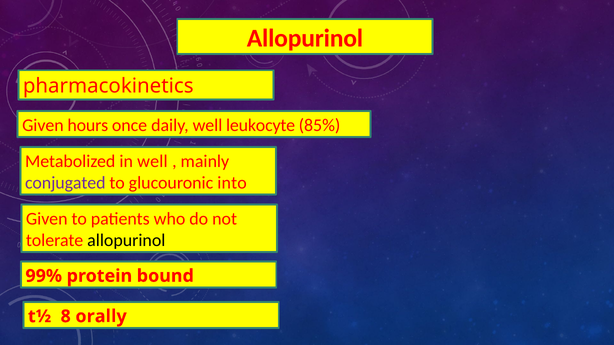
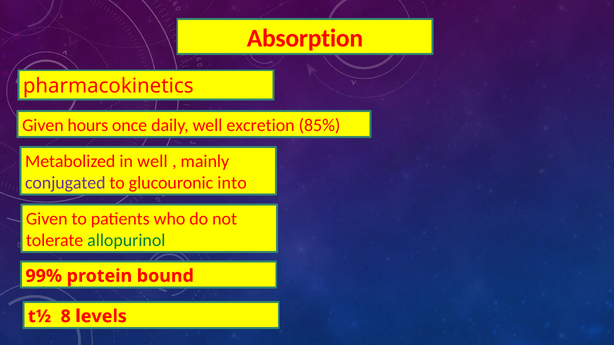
Allopurinol: Allopurinol -> Absorption (305, 38)
leukocyte: leukocyte -> excretion (261, 125)
allopurinol colour: black -> green (126, 241)
orally: orally -> levels (101, 317)
